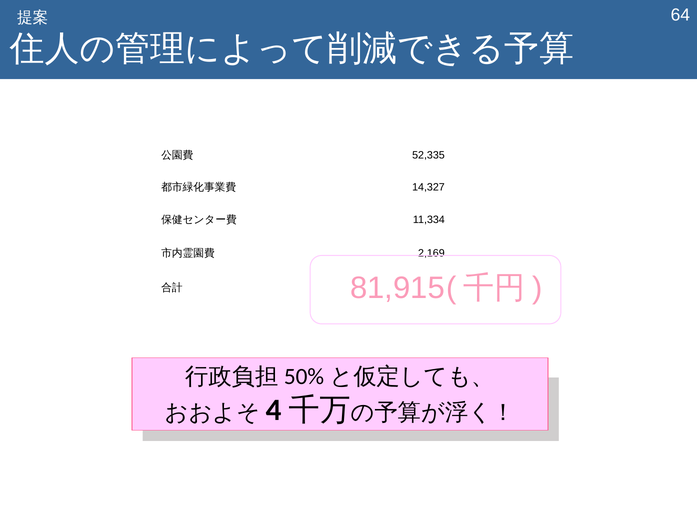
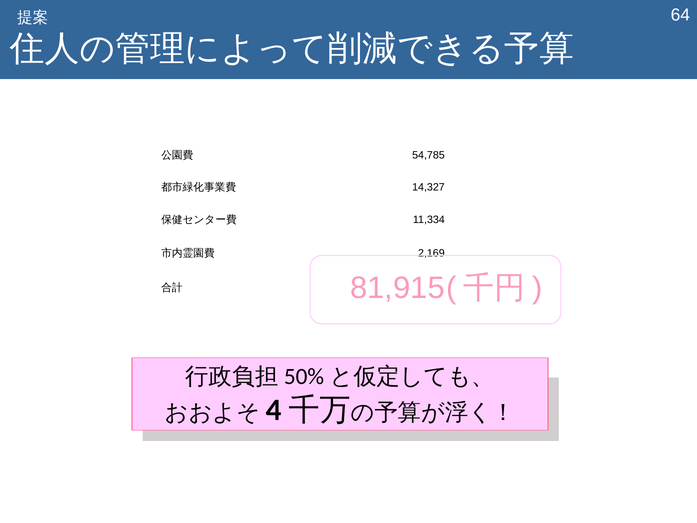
52,335: 52,335 -> 54,785 (428, 155)
